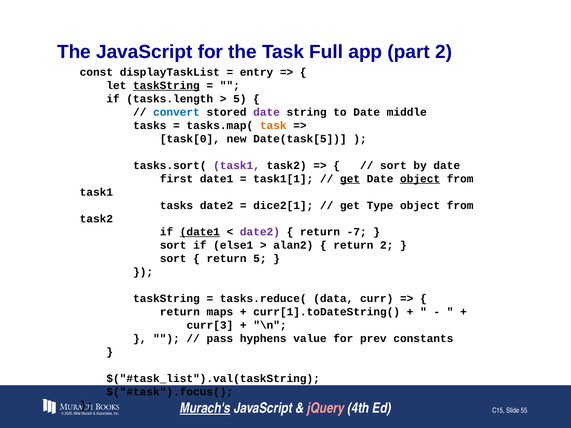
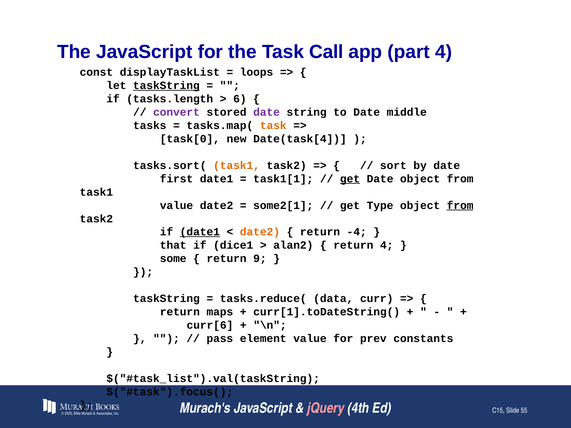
Full: Full -> Call (326, 52)
part 2: 2 -> 4 (444, 52)
entry: entry -> loops (257, 72)
5: 5 -> 6 (240, 99)
convert colour: blue -> purple (176, 112)
Date(task[5: Date(task[5 -> Date(task[4 (300, 139)
task1 colour: purple -> orange (237, 165)
object underline: present -> none (420, 179)
tasks: tasks -> value (177, 205)
dice2[1: dice2[1 -> some2[1 (283, 205)
from underline: none -> present (460, 205)
date2 colour: purple -> orange (260, 232)
-7: -7 -> -4 (357, 232)
sort: sort -> that (173, 245)
else1: else1 -> dice1 (233, 245)
return 2: 2 -> 4 (387, 245)
sort: sort -> some (173, 259)
return 5: 5 -> 9 (260, 259)
curr[3: curr[3 -> curr[6 (210, 325)
hyphens: hyphens -> element (263, 339)
Murach's underline: present -> none (205, 408)
